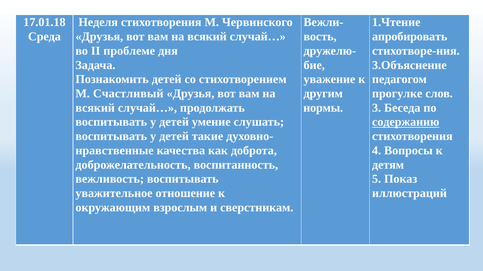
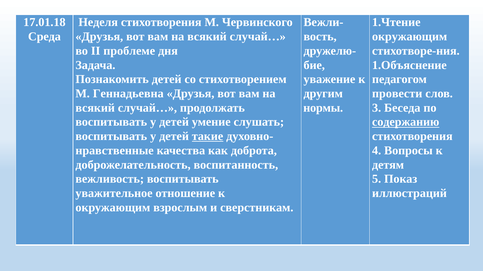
апробировать: апробировать -> окружающим (410, 37)
3.Объяснение: 3.Объяснение -> 1.Объяснение (409, 65)
Счастливый: Счастливый -> Геннадьевна (128, 94)
прогулке: прогулке -> провести (397, 94)
такие underline: none -> present (208, 137)
